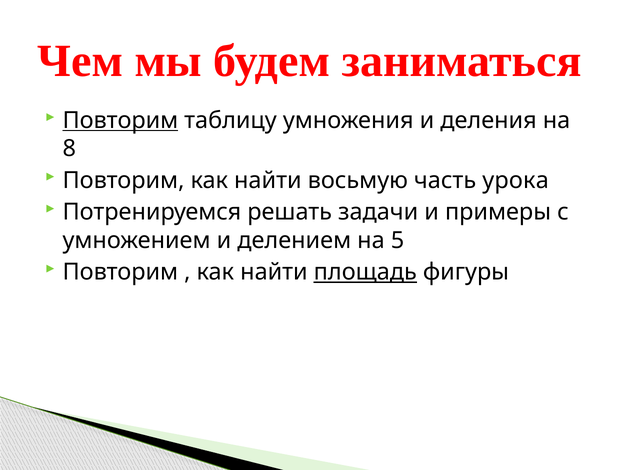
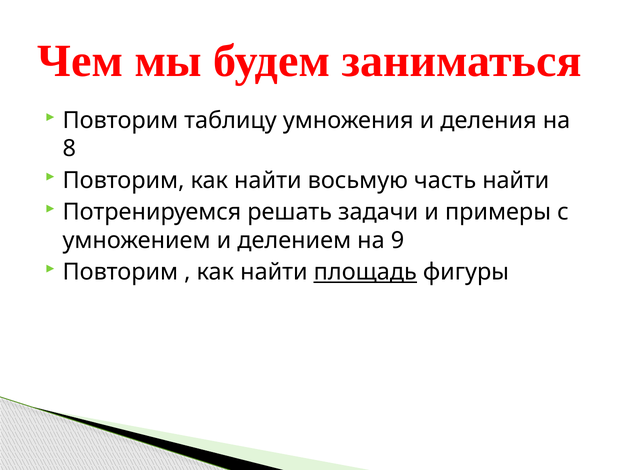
Повторим underline: present -> none (120, 120)
часть урока: урока -> найти (516, 180)
5: 5 -> 9 (398, 240)
